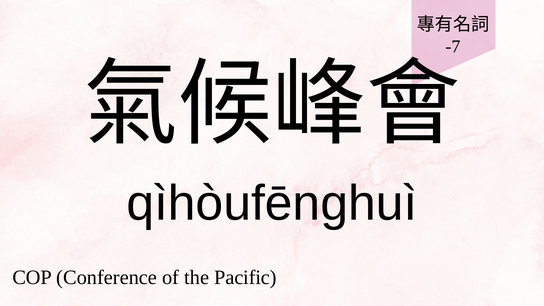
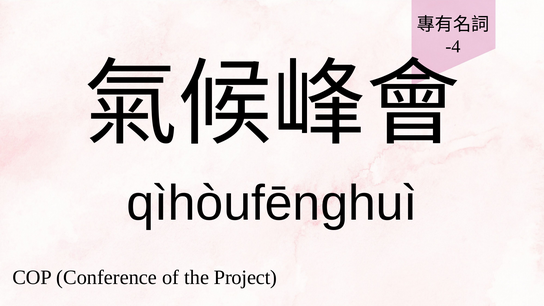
-7: -7 -> -4 (453, 46)
Pacific: Pacific -> Project (245, 277)
